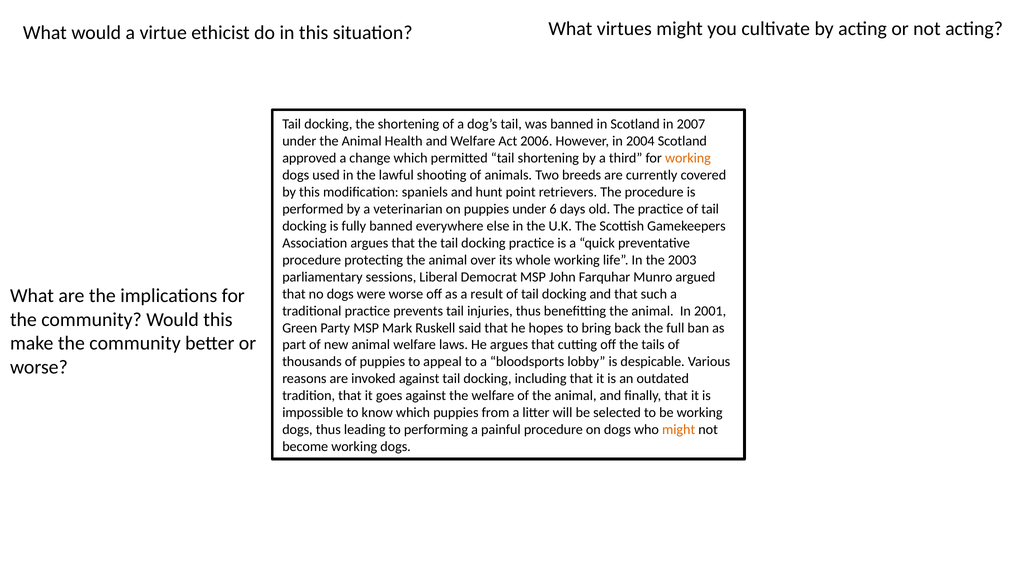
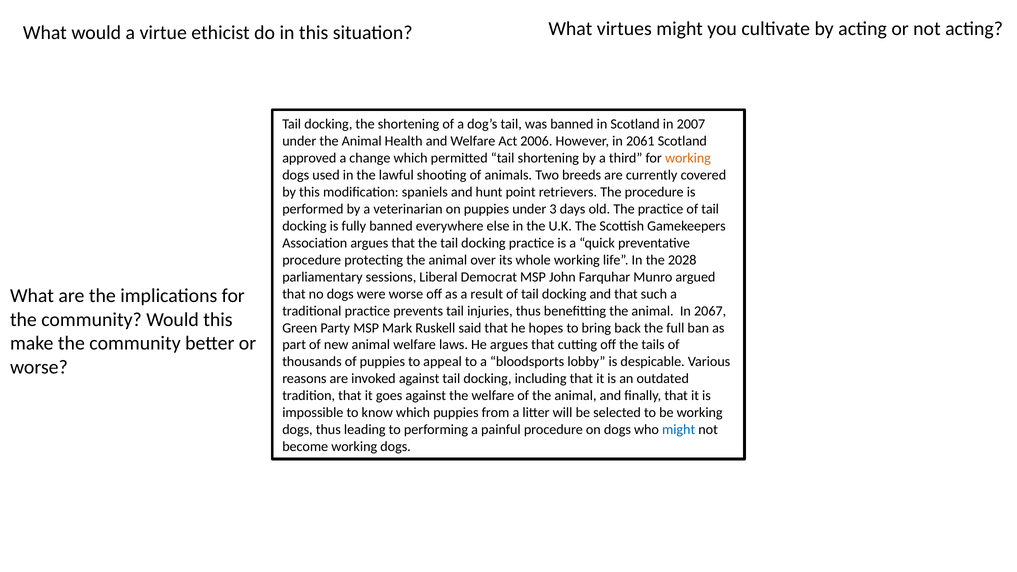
2004: 2004 -> 2061 (640, 141)
6: 6 -> 3 (553, 209)
2003: 2003 -> 2028 (682, 260)
2001: 2001 -> 2067 (710, 311)
might colour: orange -> blue (679, 430)
